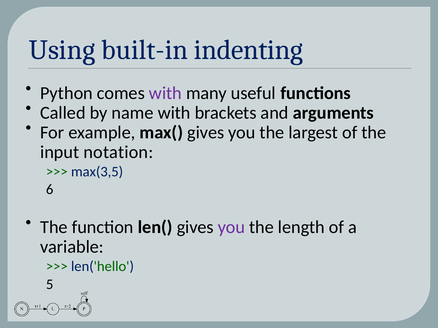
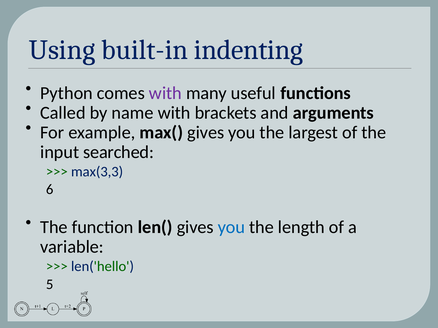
notation: notation -> searched (119, 152)
max(3,5: max(3,5 -> max(3,3 (97, 172)
you colour: purple -> blue (231, 228)
